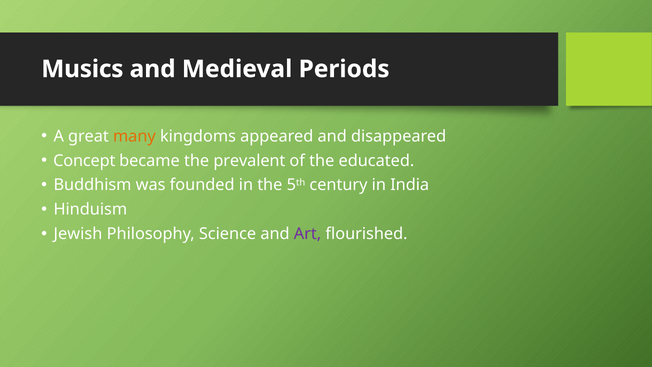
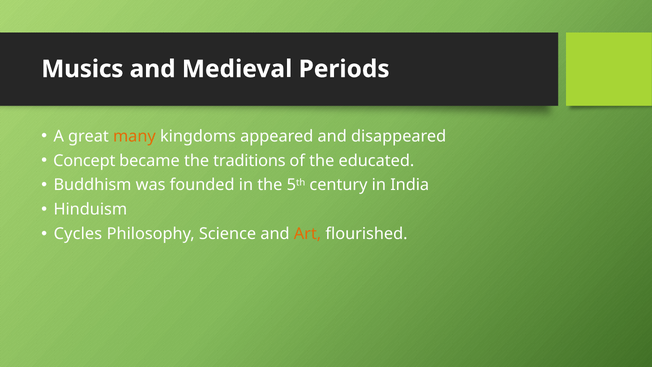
prevalent: prevalent -> traditions (249, 161)
Jewish: Jewish -> Cycles (78, 234)
Art colour: purple -> orange (308, 234)
